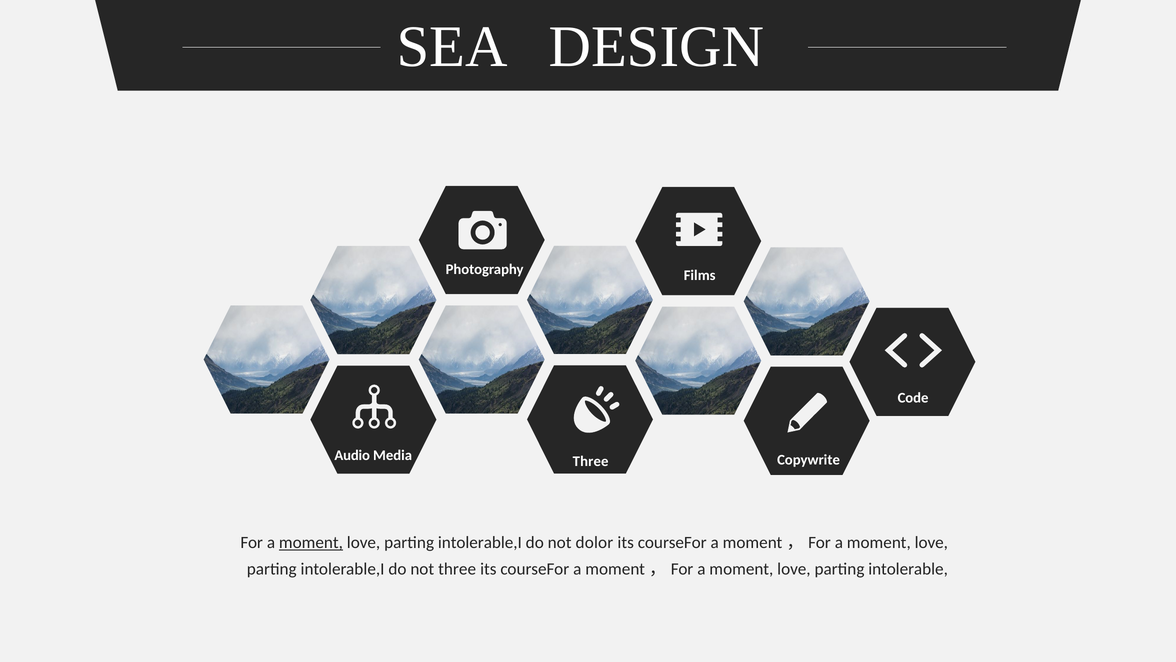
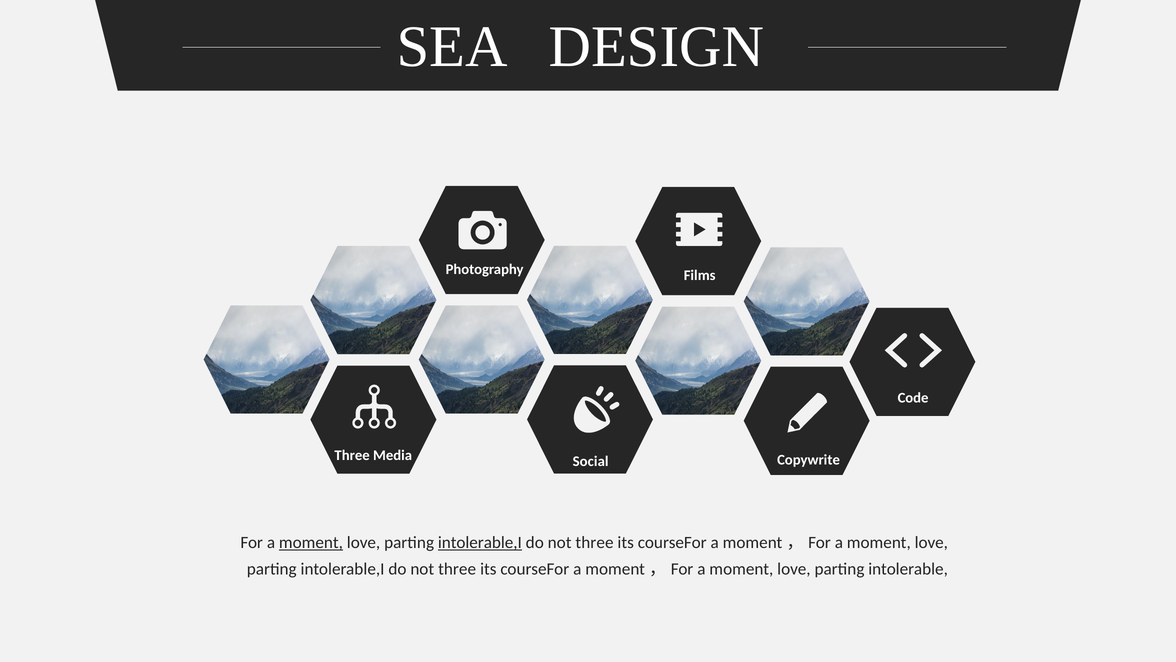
Audio: Audio -> Three (352, 455)
Three: Three -> Social (591, 461)
intolerable,I underline: none -> present (480, 542)
dolor: dolor -> three (595, 542)
